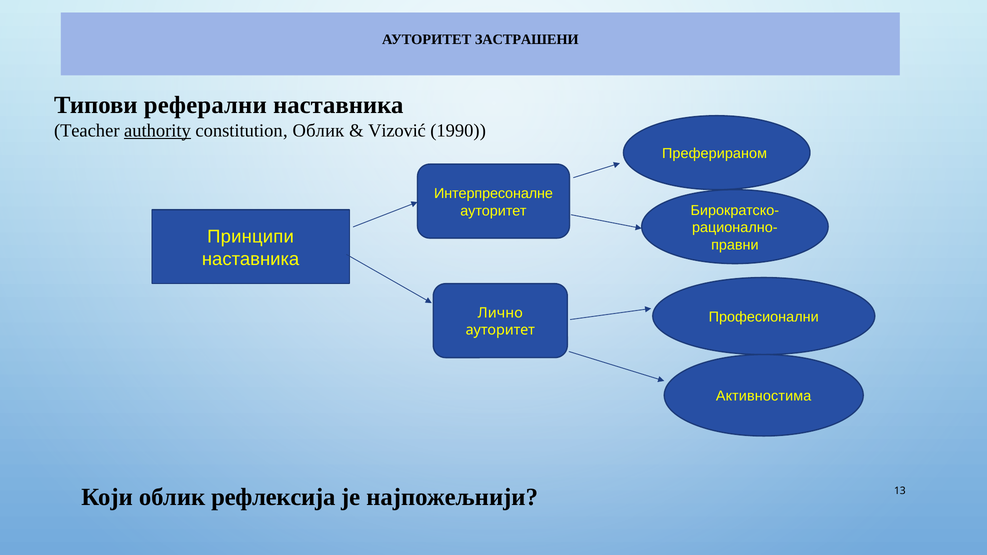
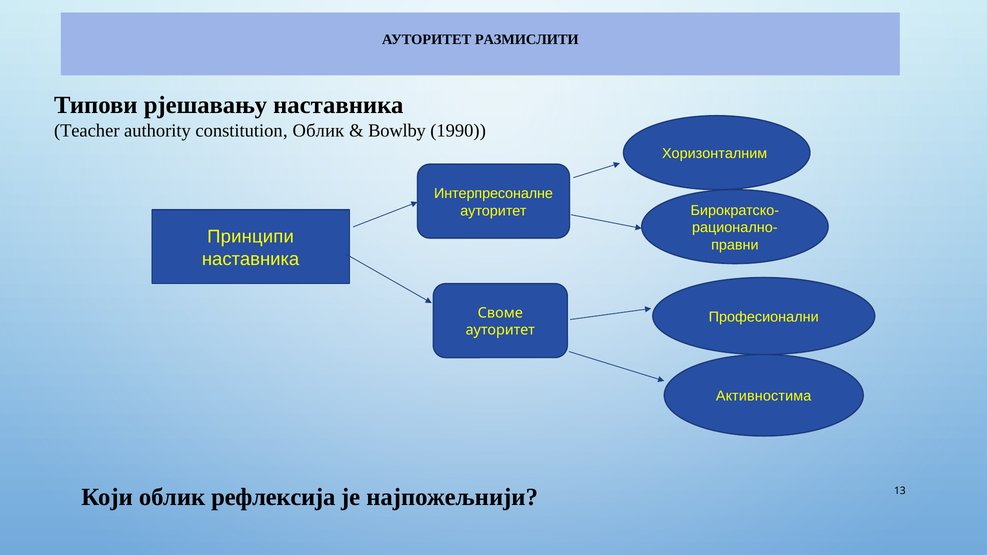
ЗАСТРАШЕНИ: ЗАСТРАШЕНИ -> РАЗМИСЛИТИ (527, 39)
реферални: реферални -> рјешавању (205, 105)
authority underline: present -> none (157, 131)
Vizović: Vizović -> Bowlby (397, 131)
Преферираном: Преферираном -> Хоризонталним (715, 154)
Лично: Лично -> Своме (500, 313)
